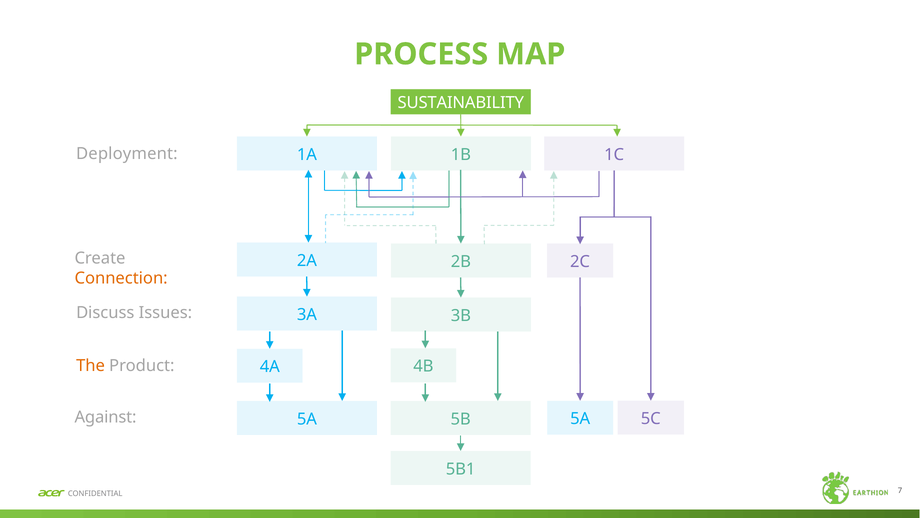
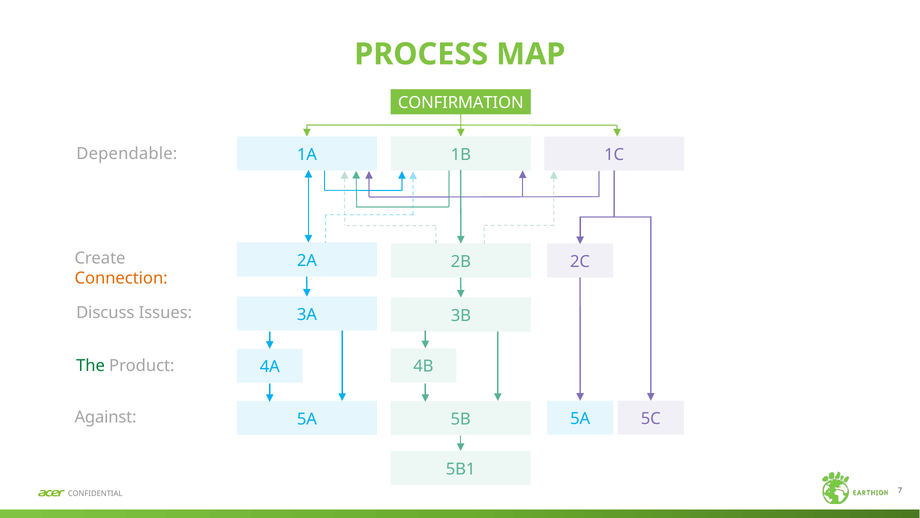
SUSTAINABILITY: SUSTAINABILITY -> CONFIRMATION (461, 103)
Deployment: Deployment -> Dependable (127, 154)
The colour: orange -> green (91, 366)
